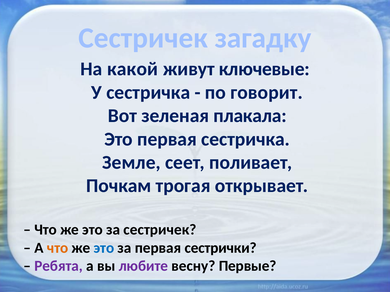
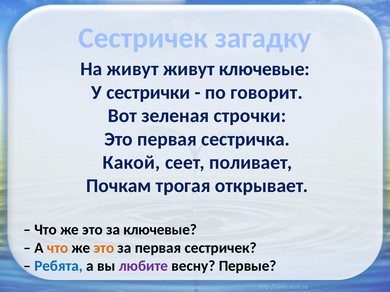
На какой: какой -> живут (133, 69)
У сестричка: сестричка -> сестрички (148, 93)
плакала: плакала -> строчки (250, 116)
Земле: Земле -> Какой (131, 163)
за сестричек: сестричек -> ключевые (160, 230)
это colour: blue -> orange (104, 248)
первая сестрички: сестрички -> сестричек (221, 248)
Ребята colour: purple -> blue (59, 266)
